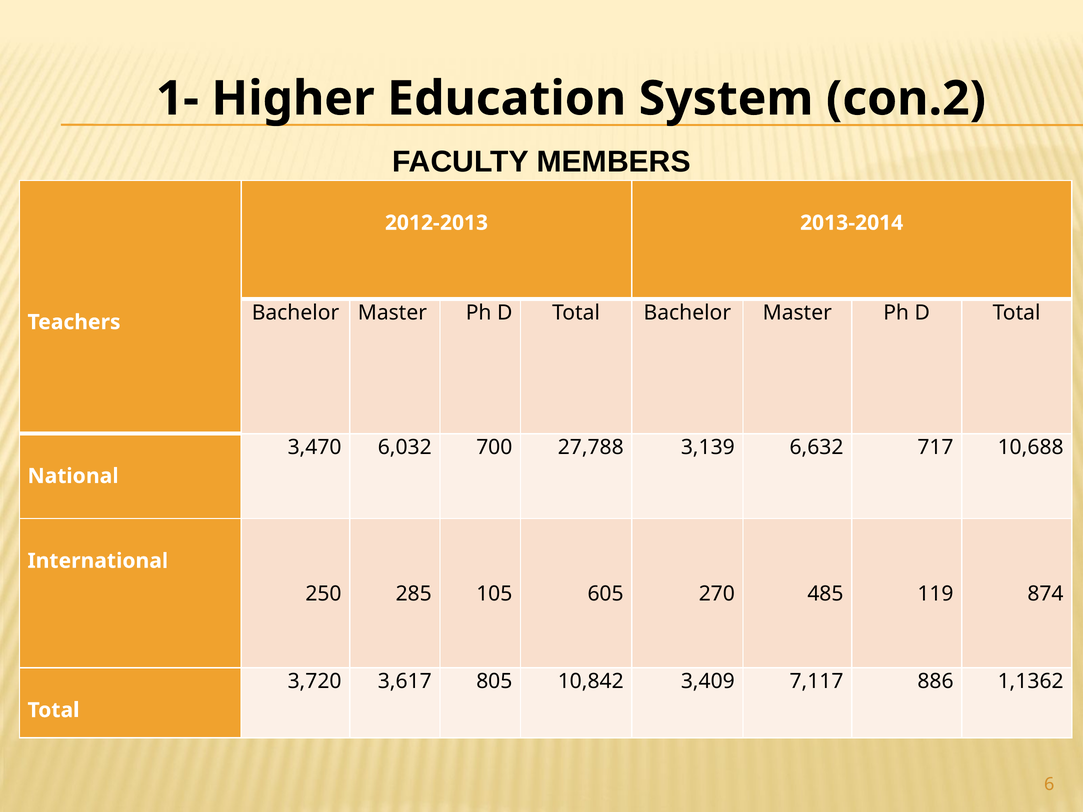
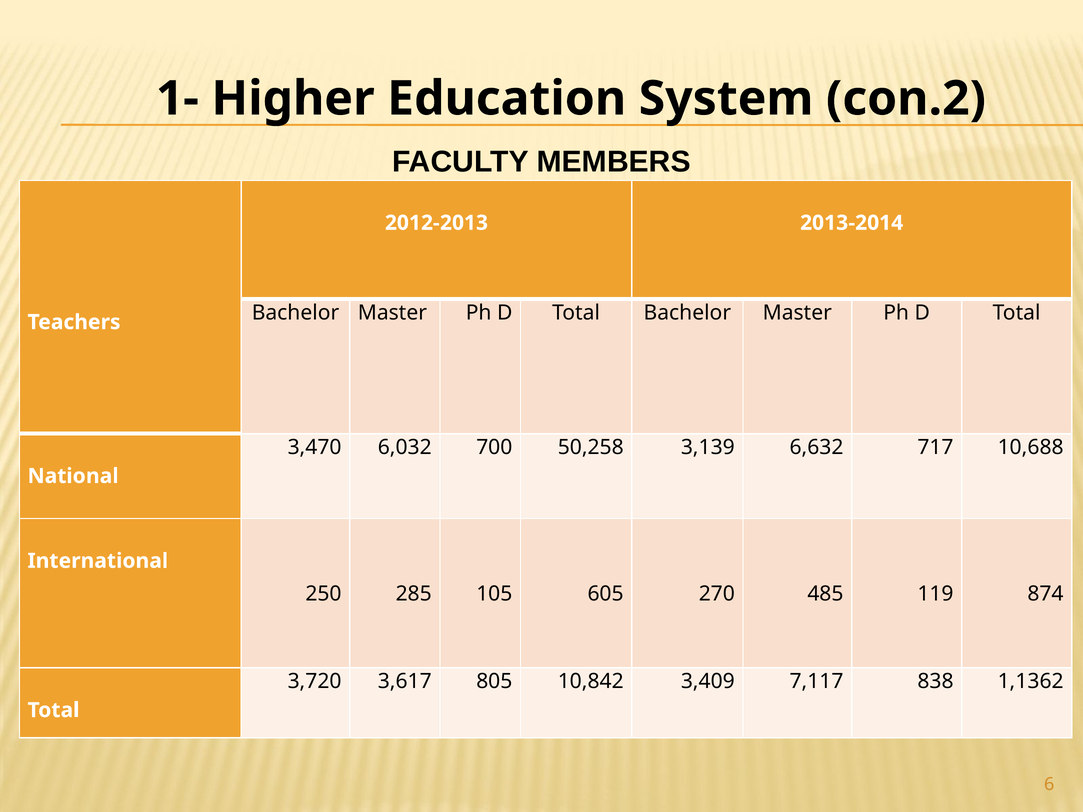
27,788: 27,788 -> 50,258 (591, 448)
886: 886 -> 838 (936, 682)
